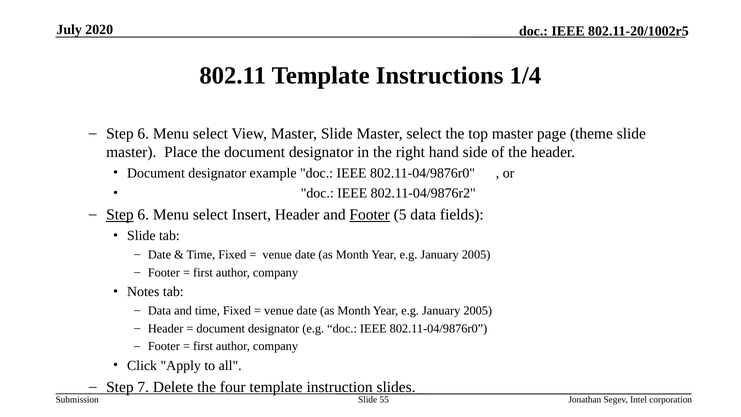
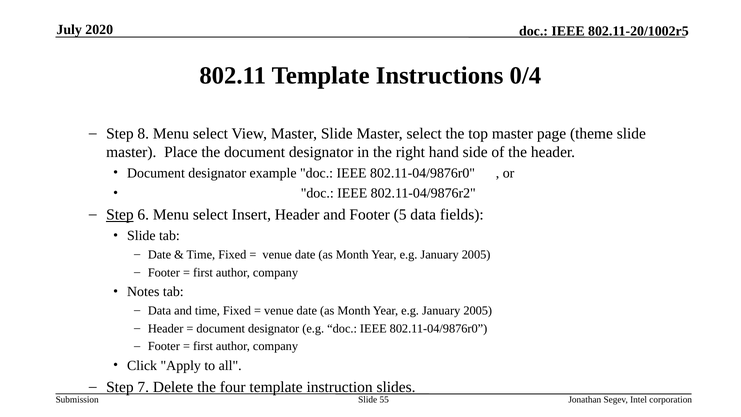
1/4: 1/4 -> 0/4 (525, 76)
6: 6 -> 8 (143, 134)
Footer underline: present -> none (370, 215)
